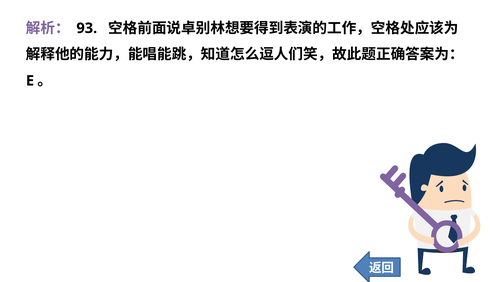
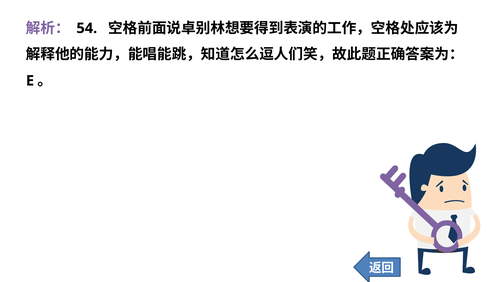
93: 93 -> 54 (87, 28)
